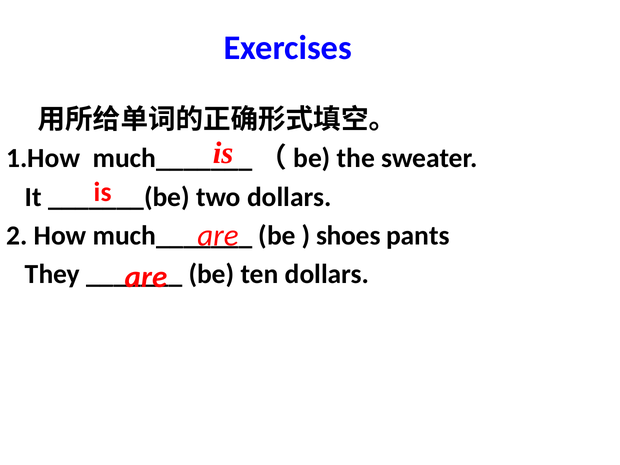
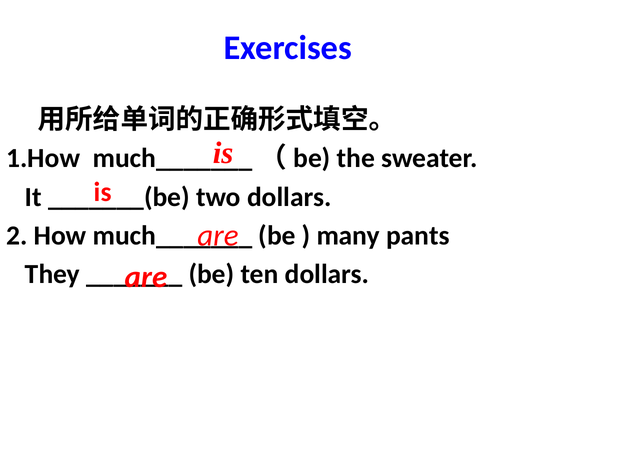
shoes: shoes -> many (348, 236)
